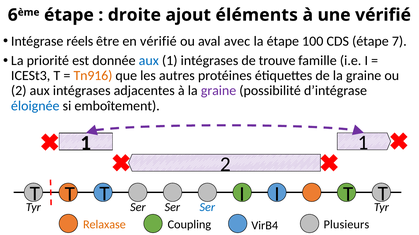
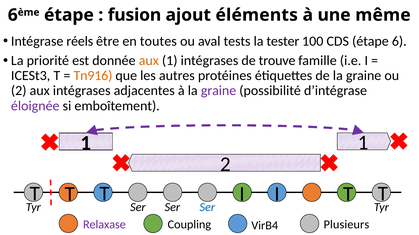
droite: droite -> fusion (134, 15)
une vérifié: vérifié -> même (383, 15)
en vérifié: vérifié -> toutes (158, 41)
avec: avec -> tests (237, 41)
la étape: étape -> tester (283, 41)
étape 7: 7 -> 6 (399, 41)
aux colour: blue -> orange (149, 61)
éloignée colour: blue -> purple (35, 106)
Relaxase colour: orange -> purple (104, 225)
